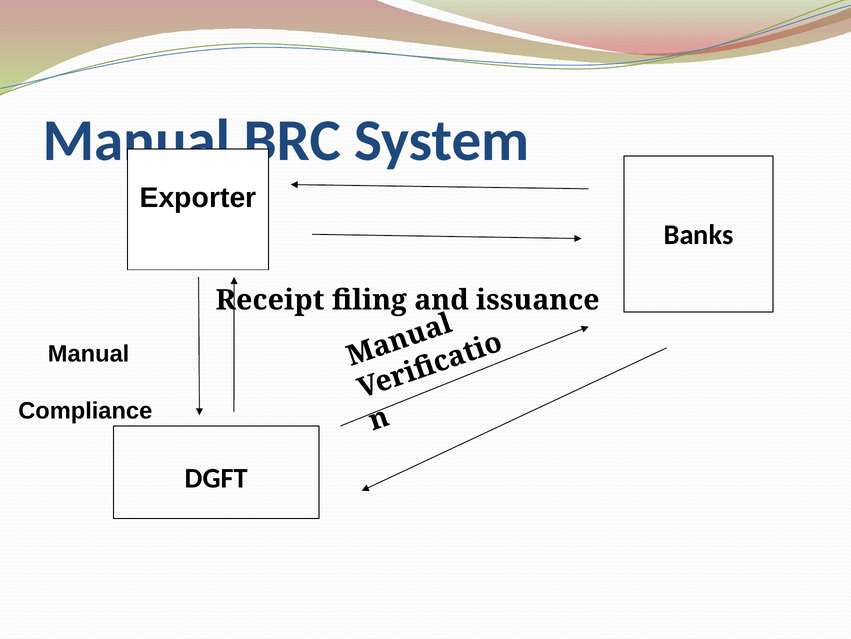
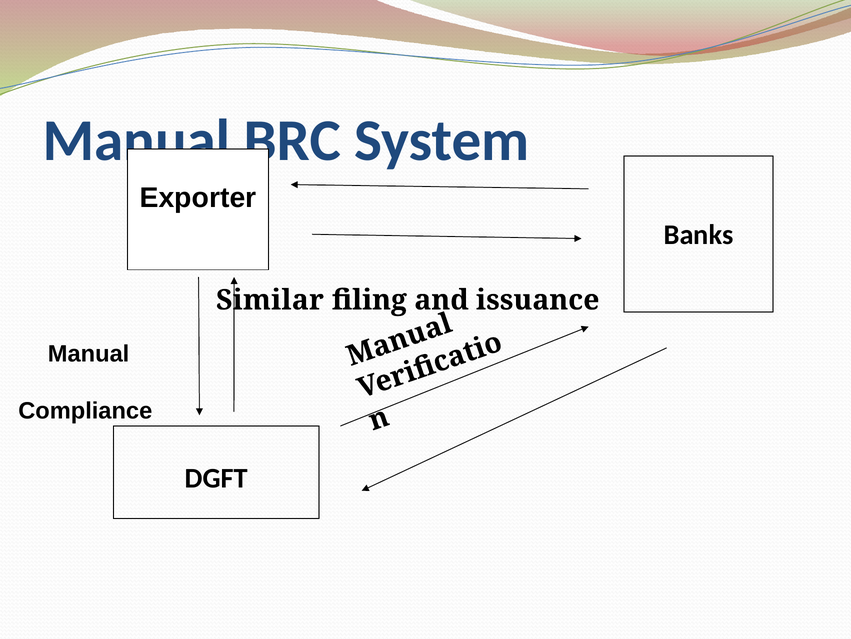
Receipt: Receipt -> Similar (270, 300)
